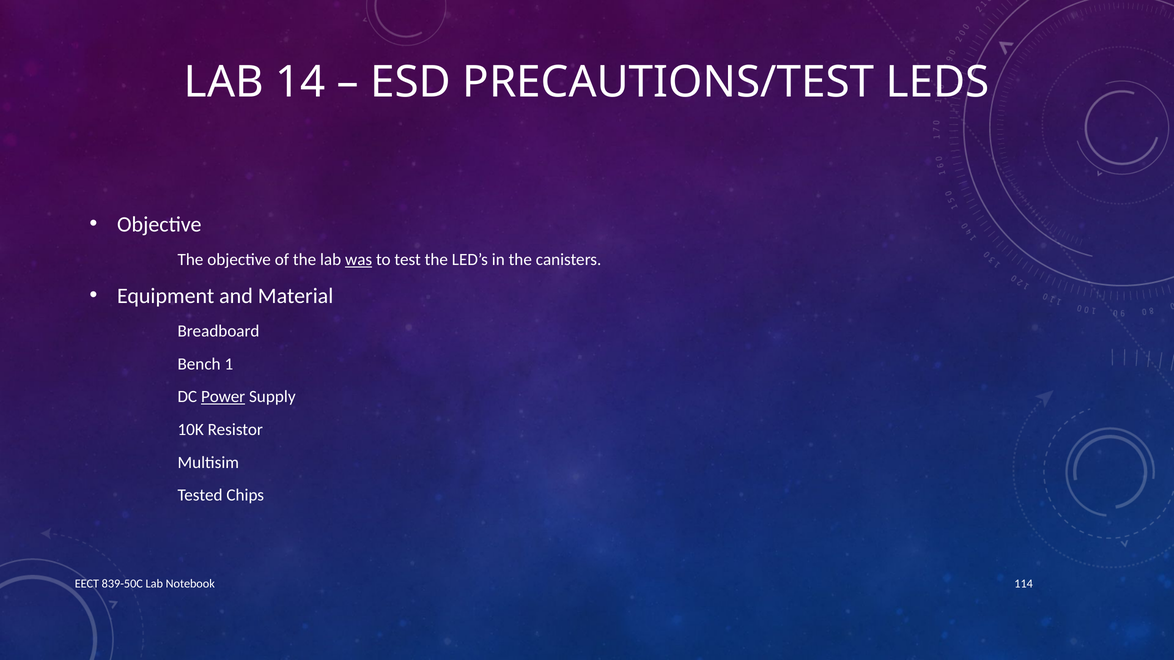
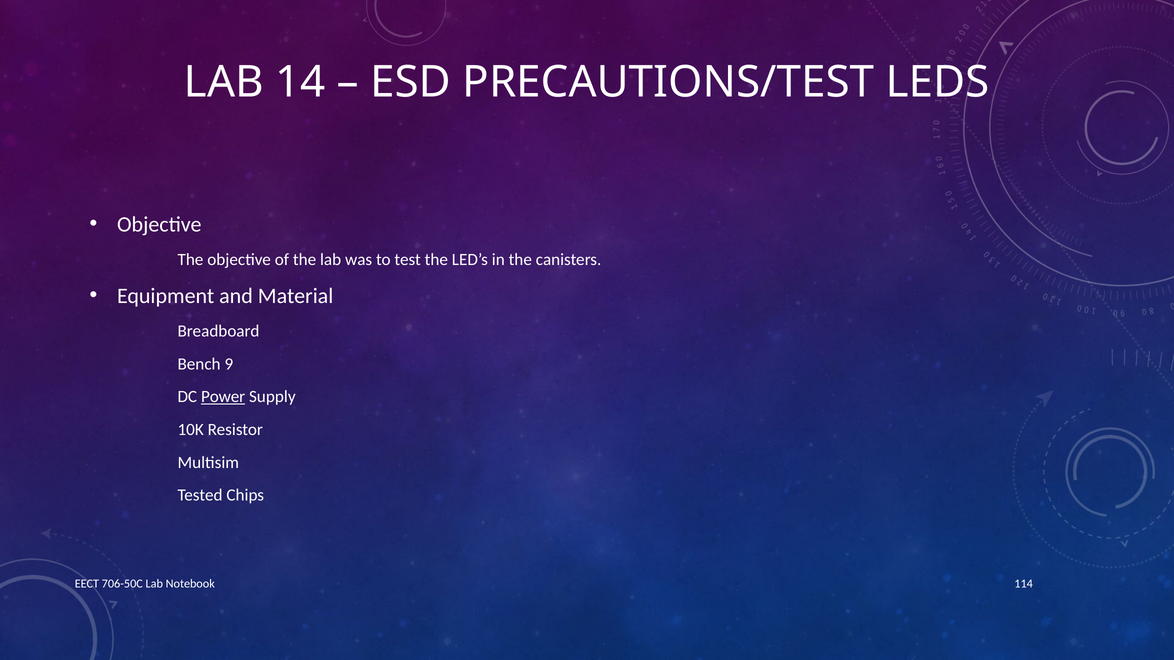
was underline: present -> none (359, 260)
1: 1 -> 9 (229, 364)
839-50C: 839-50C -> 706-50C (122, 584)
